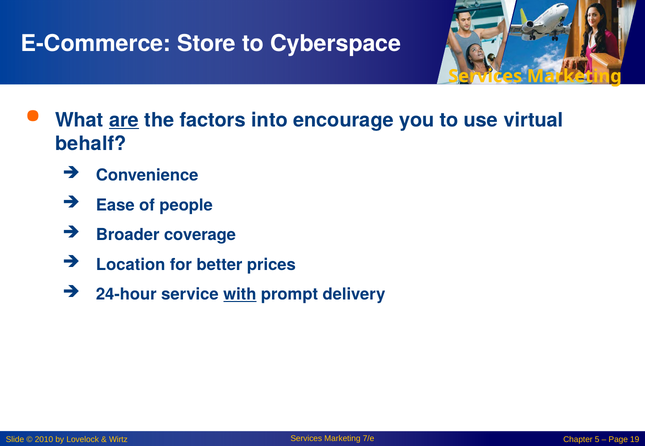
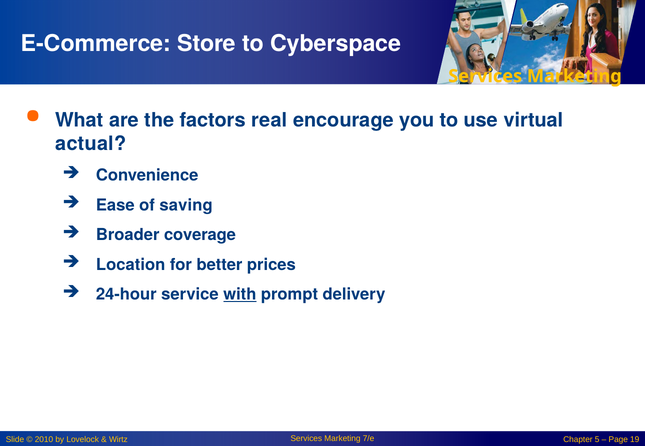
are underline: present -> none (124, 120)
into: into -> real (269, 120)
behalf: behalf -> actual (91, 144)
people: people -> saving (186, 205)
